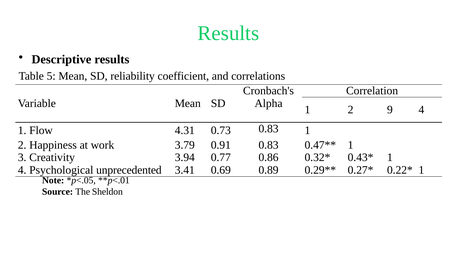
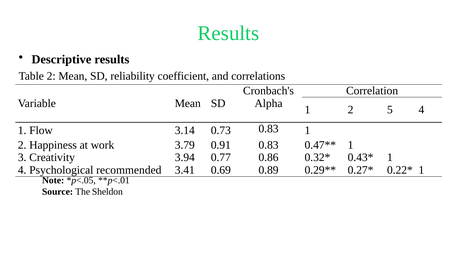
Table 5: 5 -> 2 (51, 76)
9: 9 -> 5 (390, 110)
4.31: 4.31 -> 3.14 (185, 131)
unprecedented: unprecedented -> recommended (129, 170)
